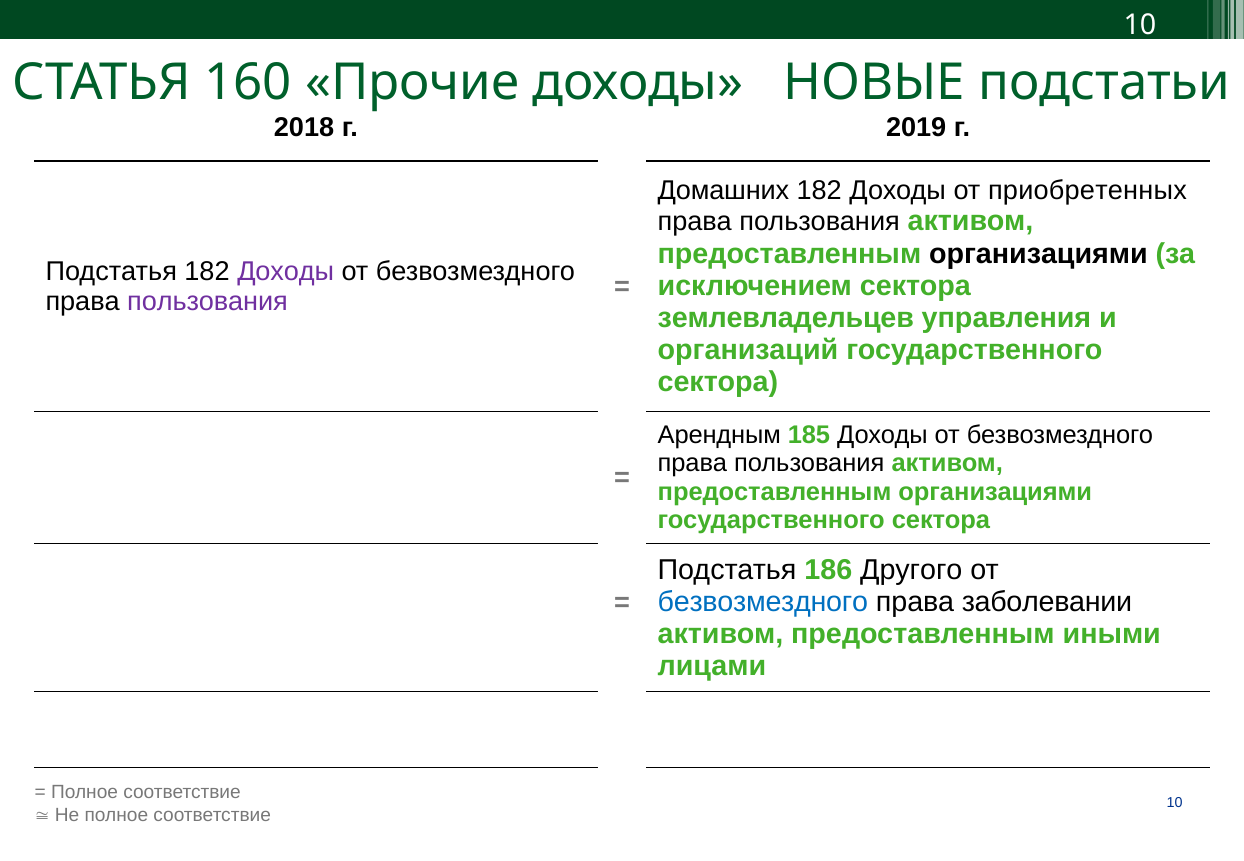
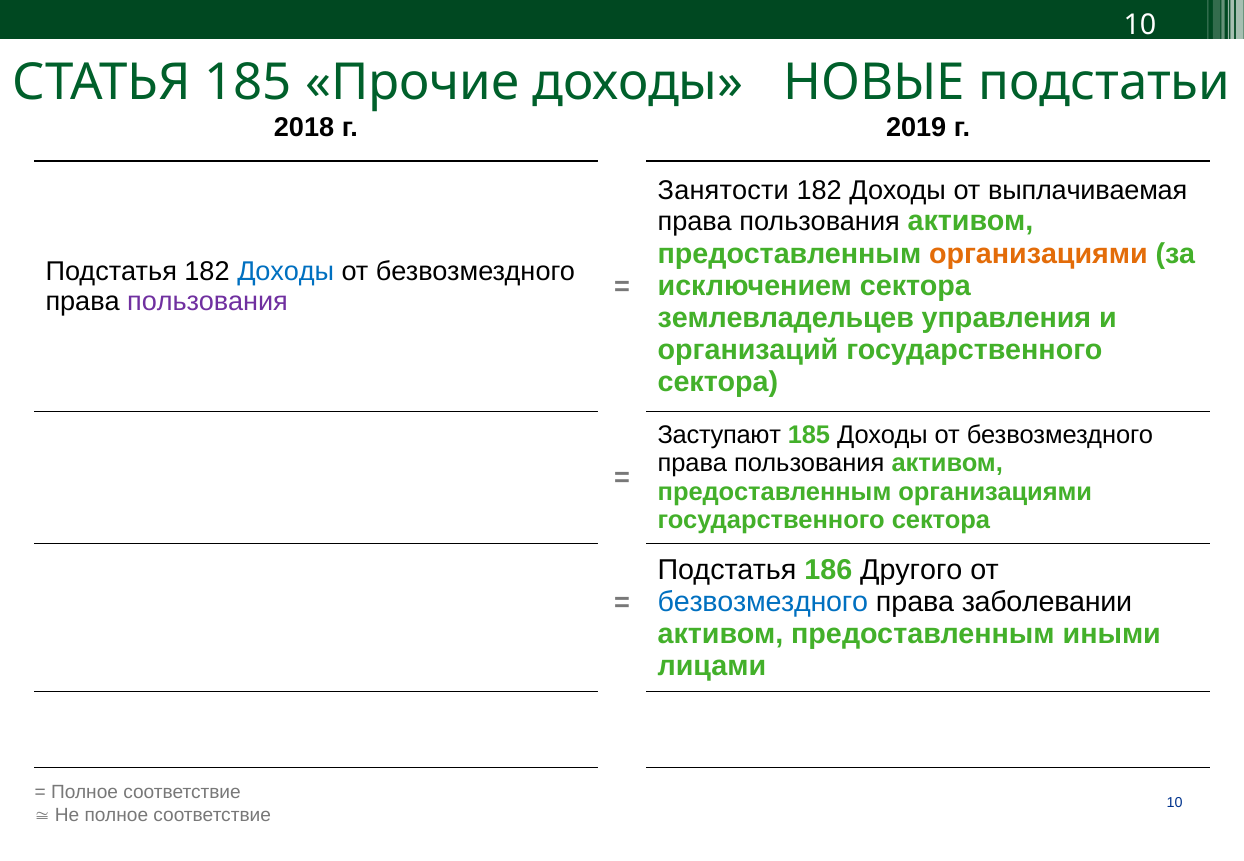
СТАТЬЯ 160: 160 -> 185 (248, 83)
Домашних: Домашних -> Занятости (723, 190)
приобретенных: приобретенных -> выплачиваемая (1088, 190)
организациями colour: black -> orange (1038, 254)
Доходы colour: purple -> blue (286, 271)
Арендным: Арендным -> Заступают (719, 435)
